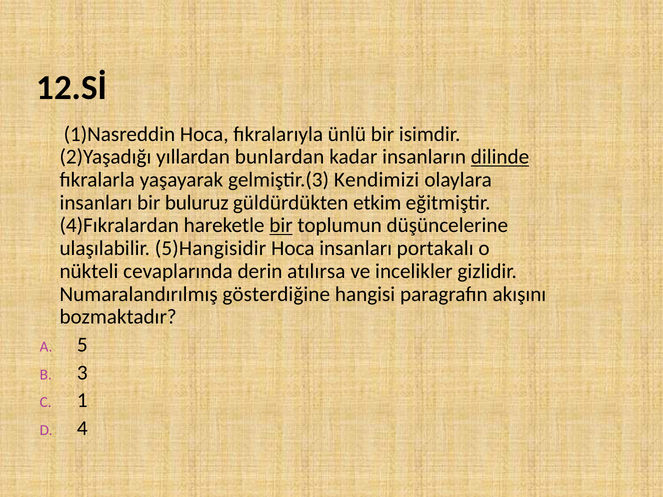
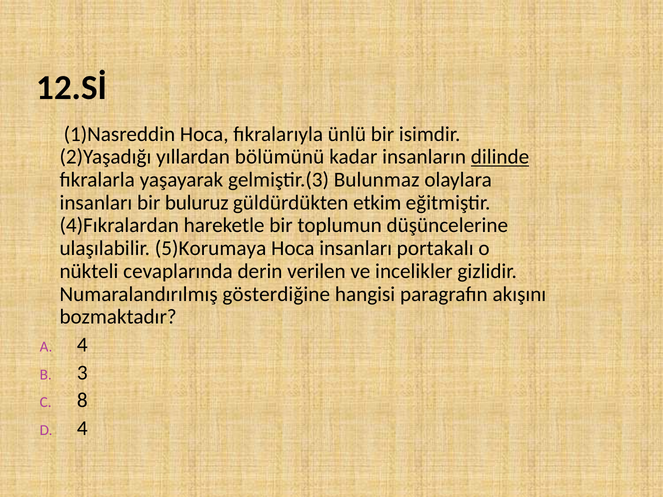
bunlardan: bunlardan -> bölümünü (280, 157)
Kendimizi: Kendimizi -> Bulunmaz (377, 180)
bir underline: present -> none (281, 226)
5)Hangisidir: 5)Hangisidir -> 5)Korumaya (211, 248)
atılırsa: atılırsa -> verilen (316, 271)
5: 5 -> 4 (82, 345)
1: 1 -> 8 (82, 401)
